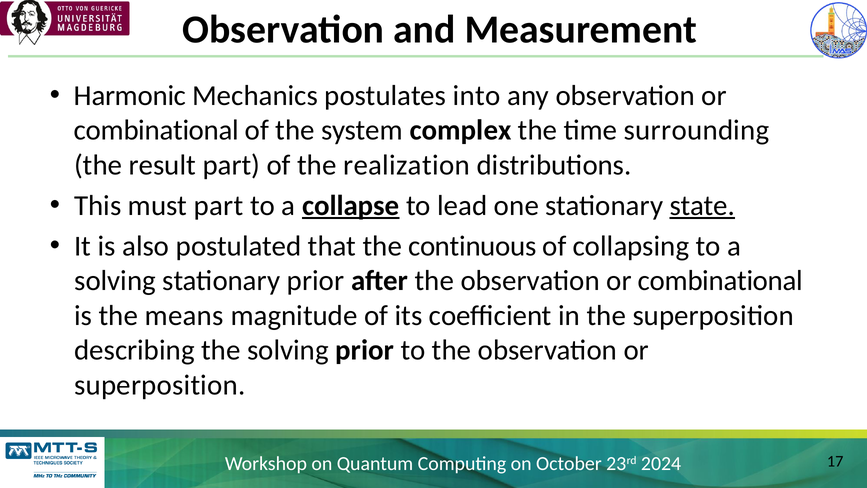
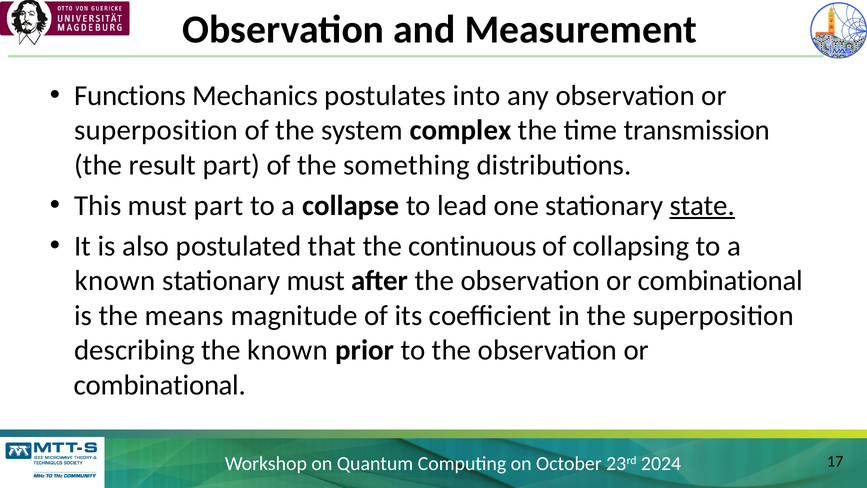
Harmonic: Harmonic -> Functions (130, 96)
combinational: combinational -> superposition (156, 130)
surrounding: surrounding -> transmission (697, 130)
realization: realization -> something (407, 165)
collapse underline: present -> none (351, 206)
solving: solving -> known (115, 281)
stationary prior: prior -> must (316, 281)
the solving: solving -> known (288, 351)
superposition: superposition -> combinational (160, 385)
